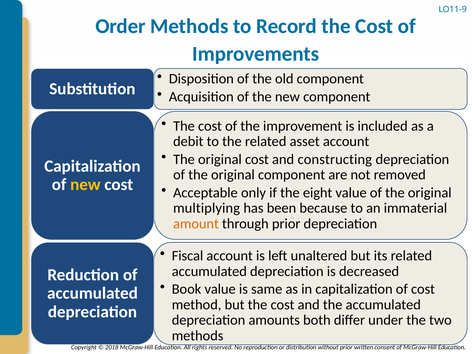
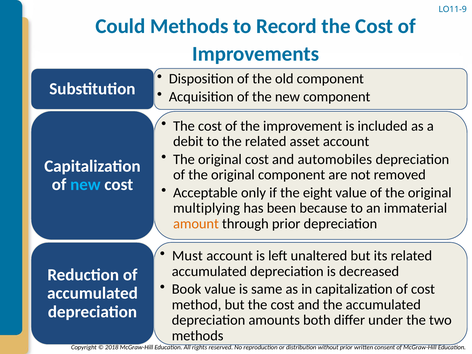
Order: Order -> Could (120, 26)
constructing: constructing -> automobiles (335, 159)
new colour: yellow -> light blue (85, 184)
Fiscal: Fiscal -> Must (187, 256)
